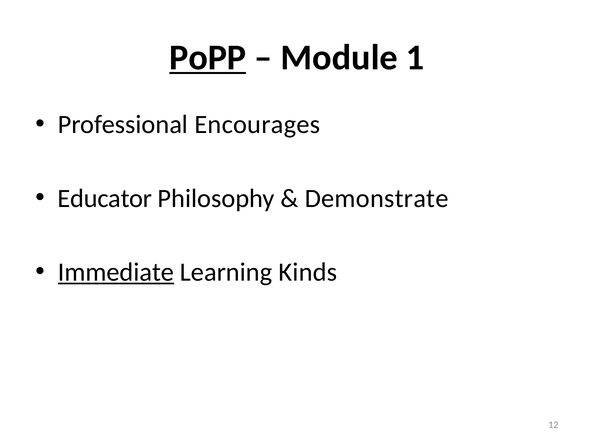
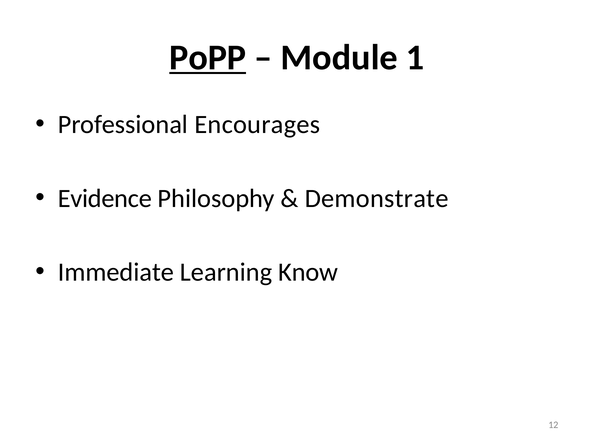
Educator: Educator -> Evidence (105, 199)
Immediate underline: present -> none (116, 273)
Kinds: Kinds -> Know (308, 273)
